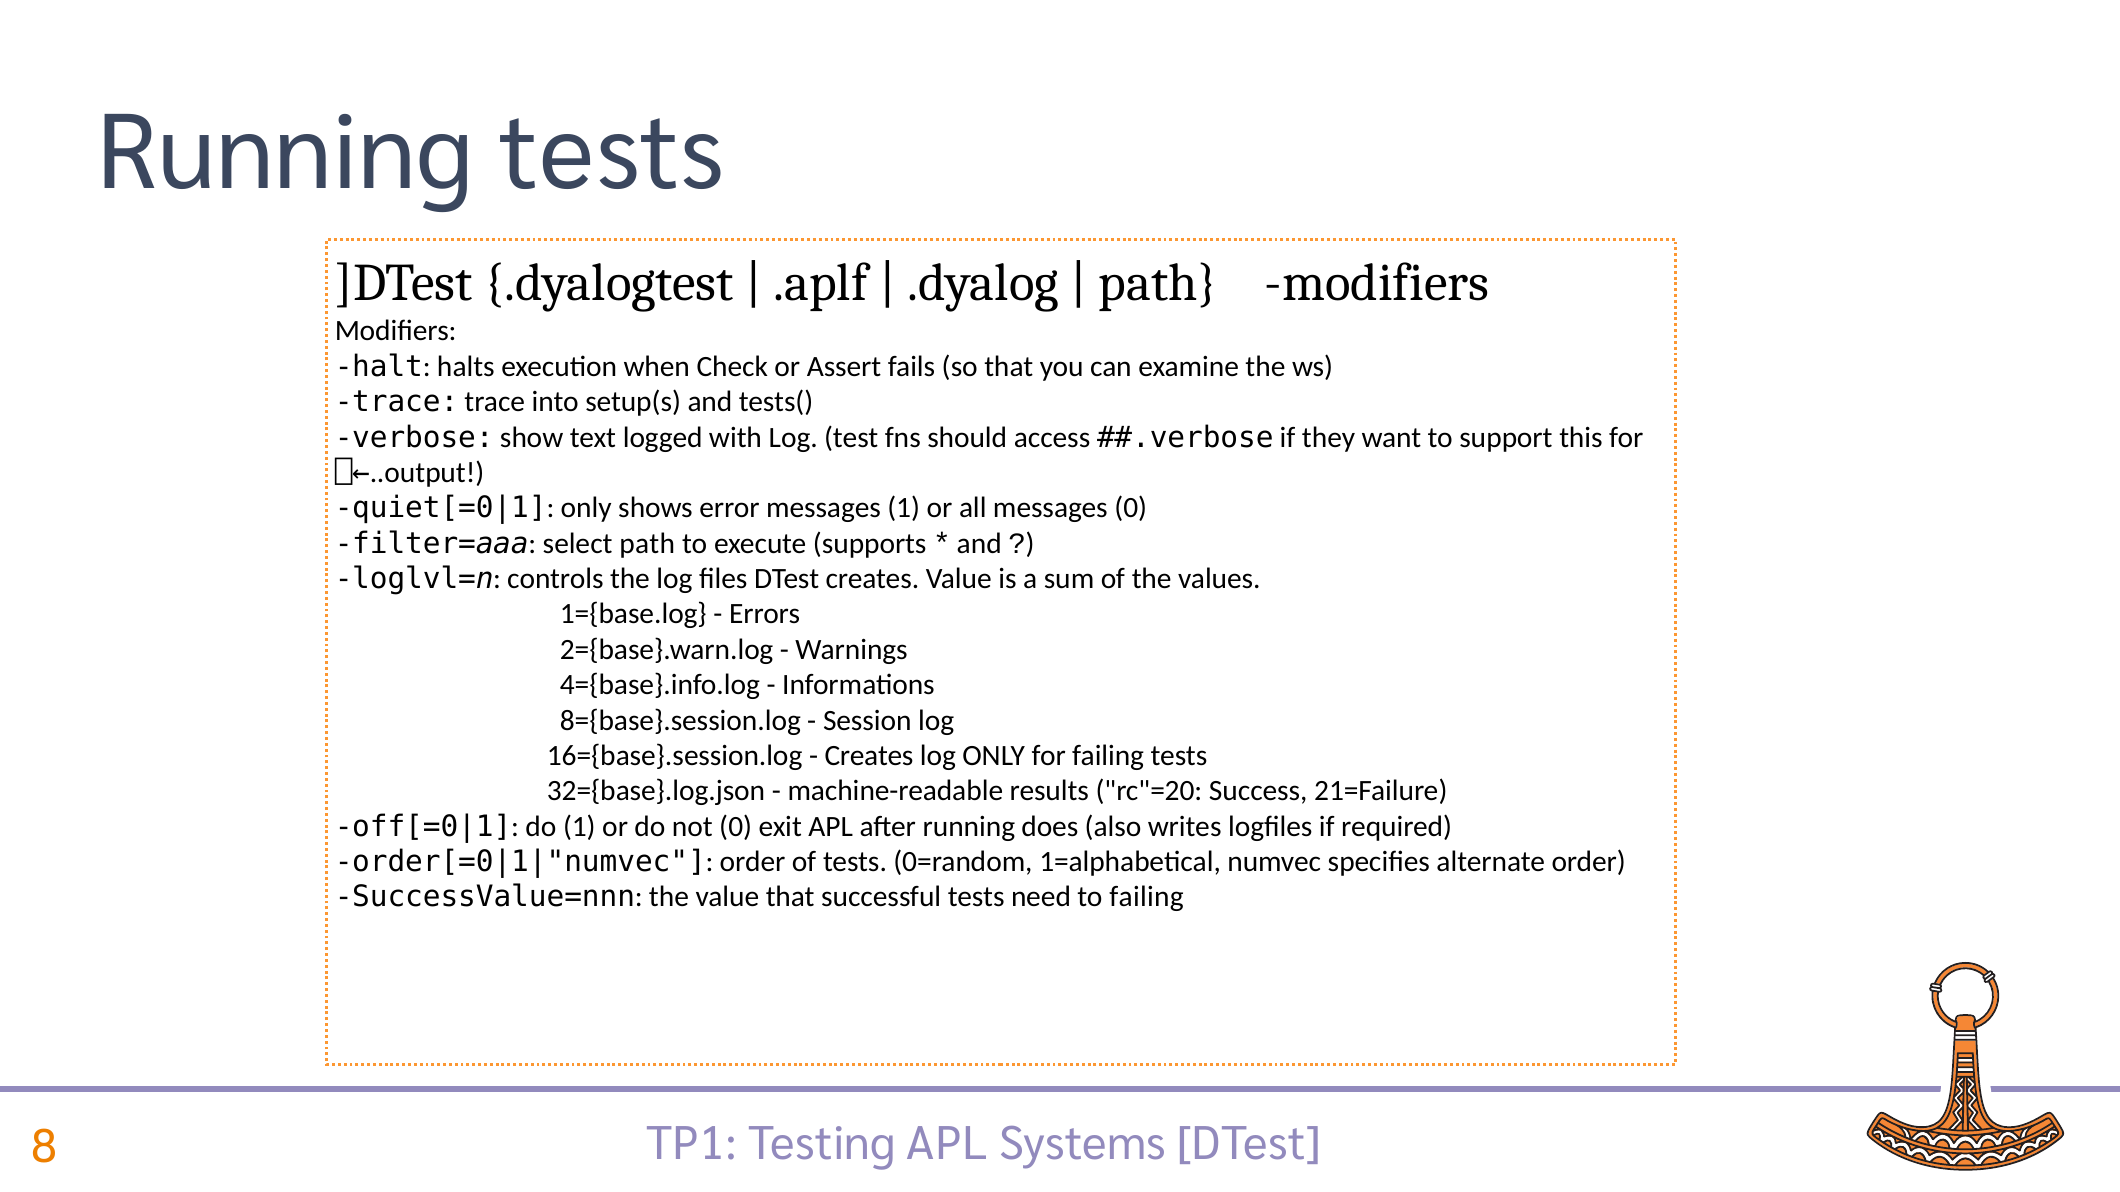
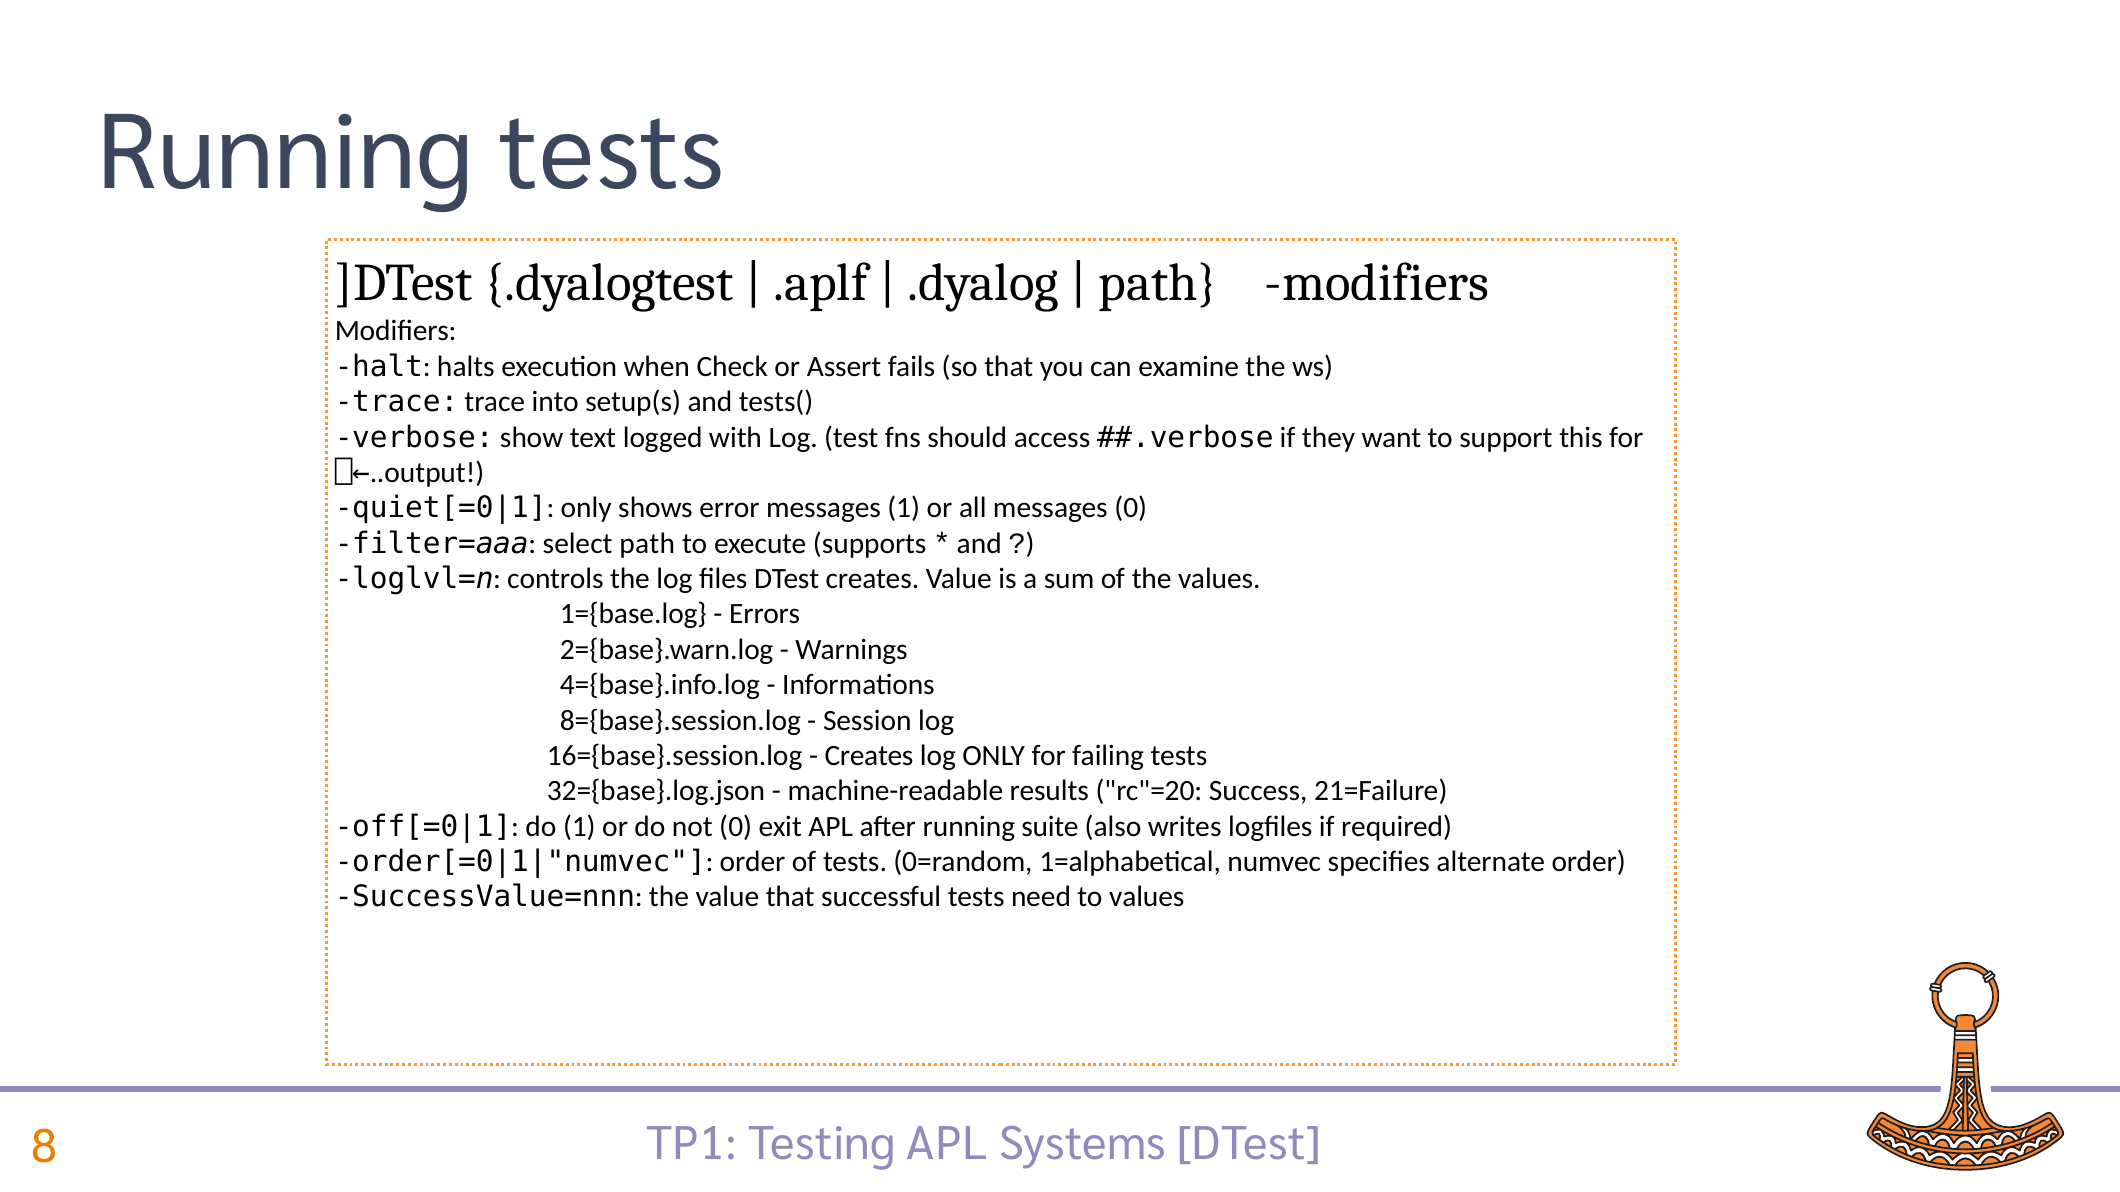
does: does -> suite (1050, 827)
to failing: failing -> values (1147, 898)
